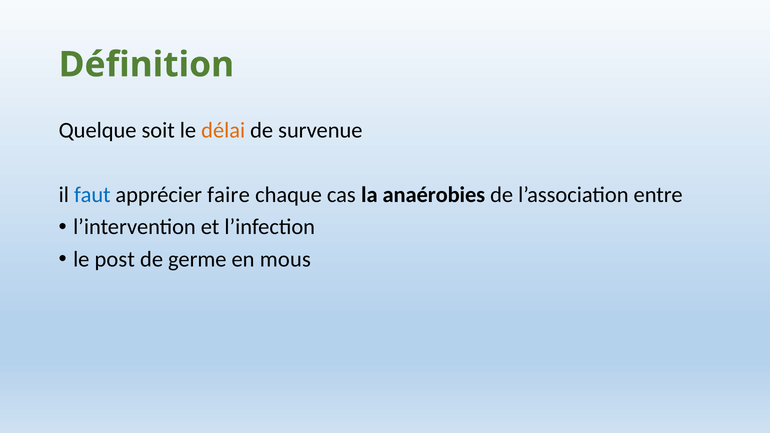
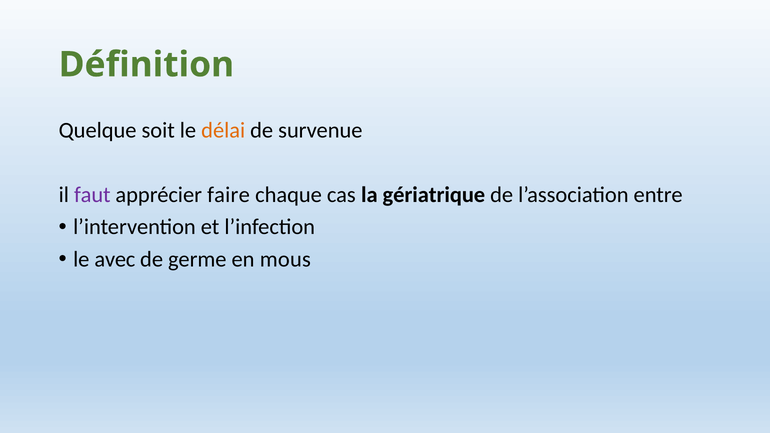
faut colour: blue -> purple (92, 195)
anaérobies: anaérobies -> gériatrique (434, 195)
post: post -> avec (115, 259)
